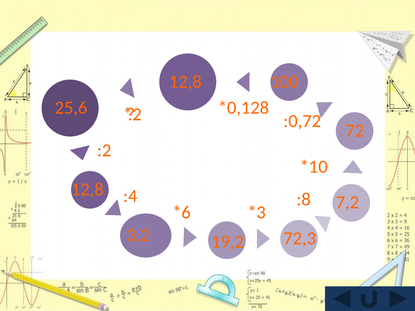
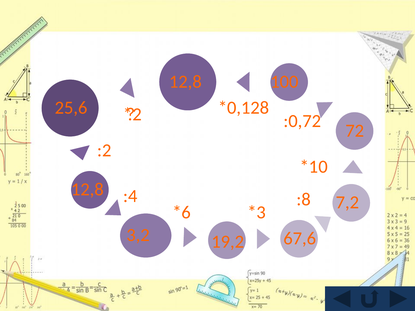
72,3: 72,3 -> 67,6 (300, 239)
